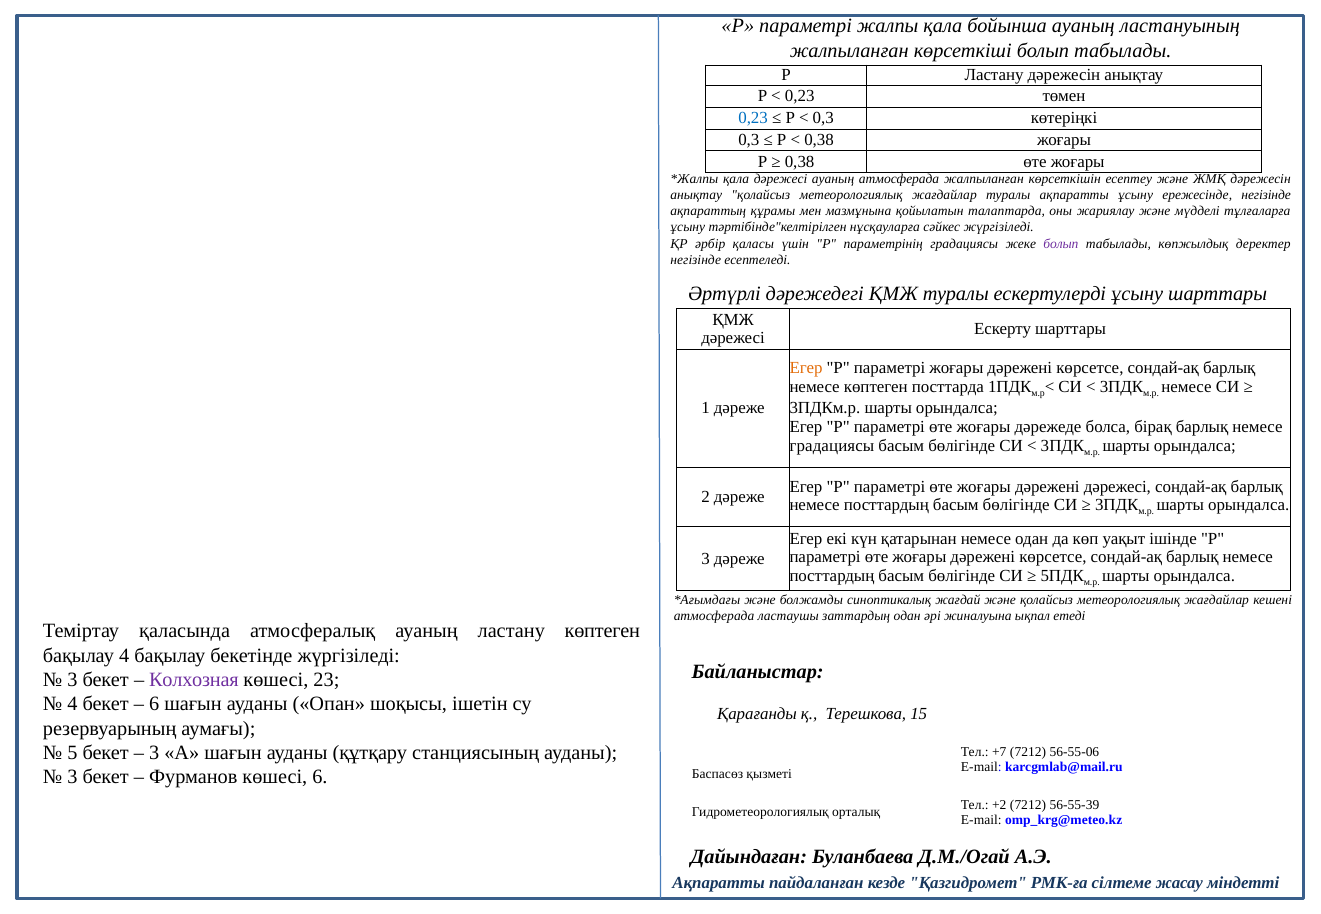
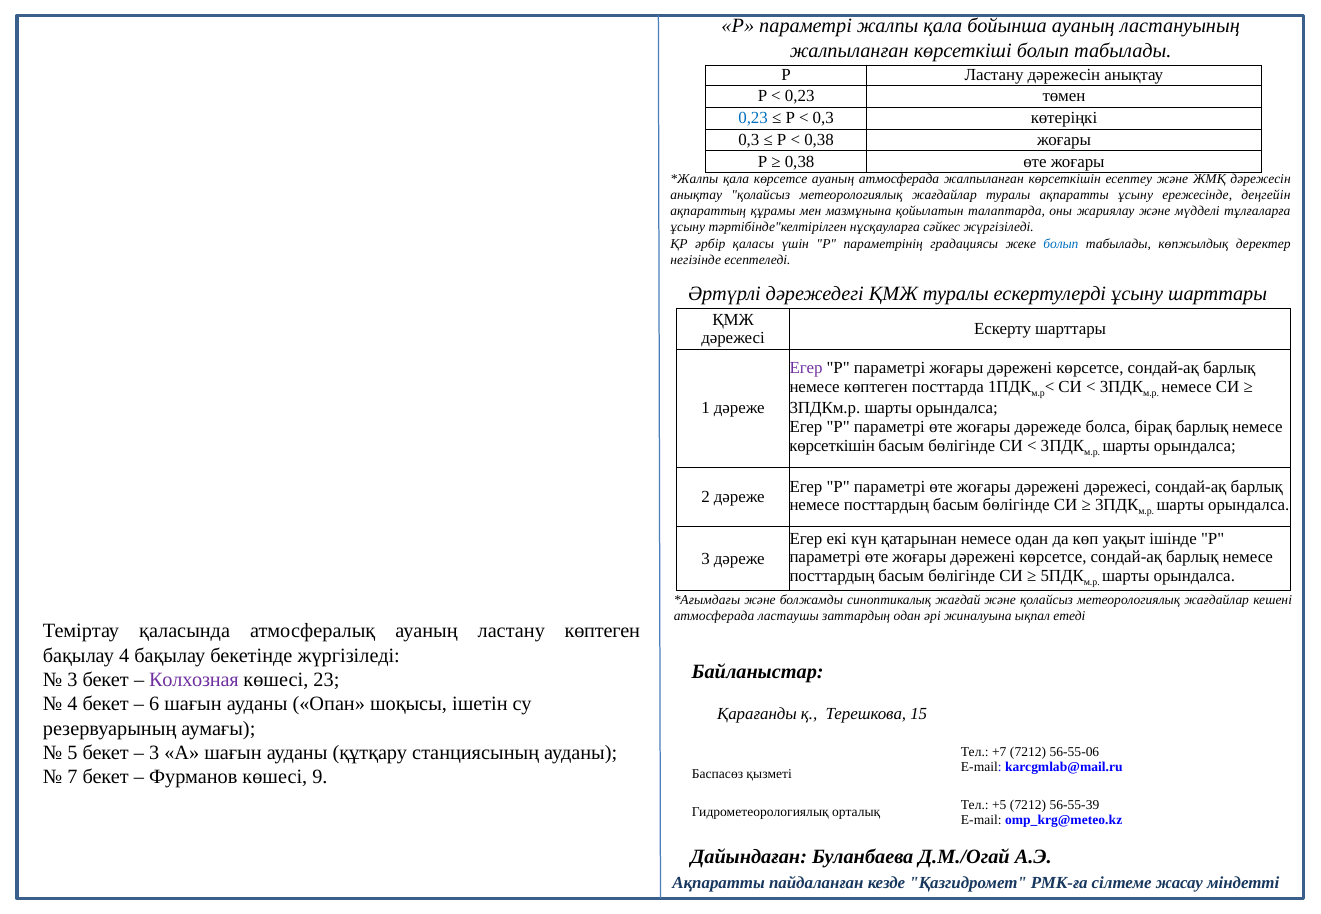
қала дәрежесі: дәрежесі -> көрсетсе (781, 179)
ережесінде негізінде: негізінде -> деңгейін (1266, 195)
болып colour: purple -> blue (1061, 244)
Егер colour: orange -> purple (806, 369)
градациясы: градациясы -> көрсеткішін (832, 446)
3: 3 -> 7 (72, 778)
көшесі 6: 6 -> 9 (320, 778)
+2: +2 -> +5 (999, 805)
